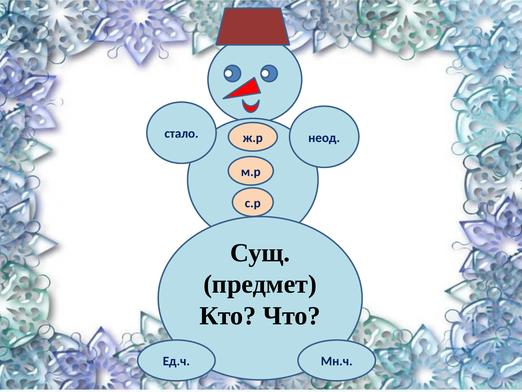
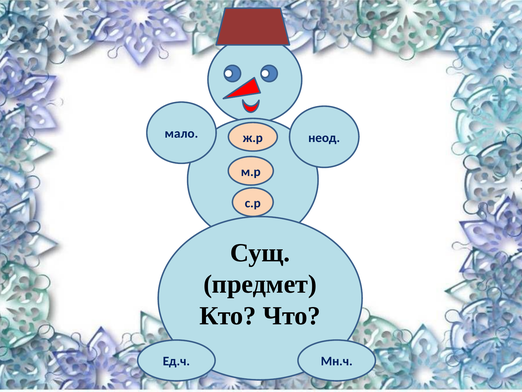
стало: стало -> мало (181, 133)
